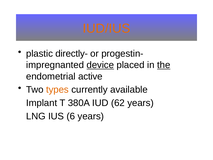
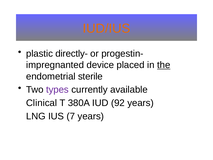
device underline: present -> none (100, 65)
active: active -> sterile (90, 76)
types colour: orange -> purple (57, 90)
Implant: Implant -> Clinical (42, 103)
62: 62 -> 92 (118, 103)
6: 6 -> 7 (71, 116)
